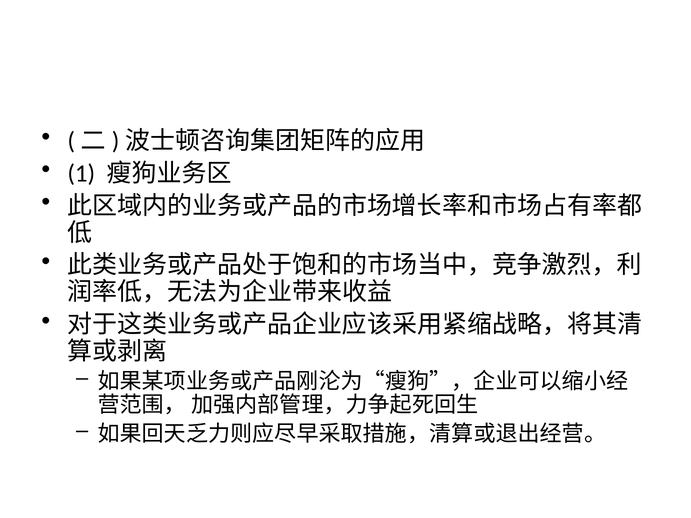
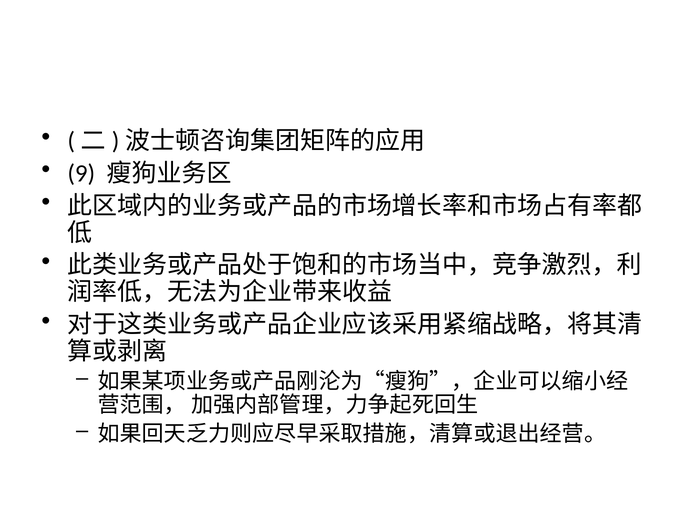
1: 1 -> 9 (81, 174)
